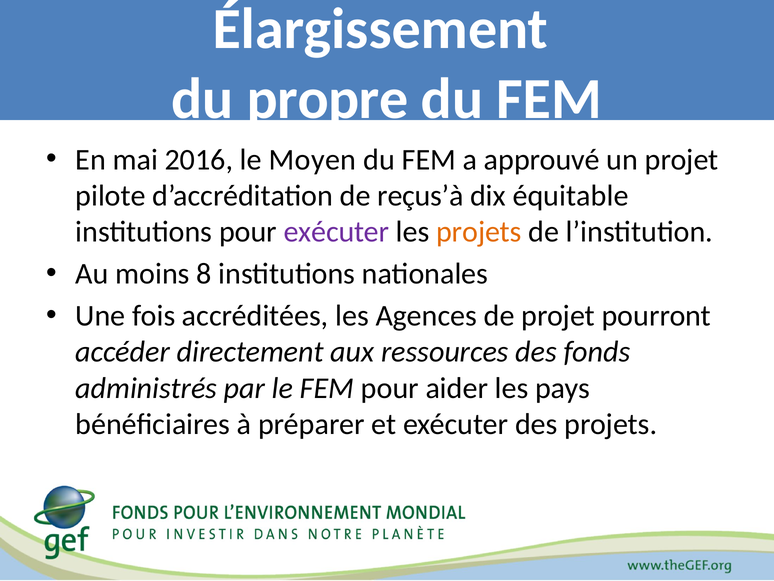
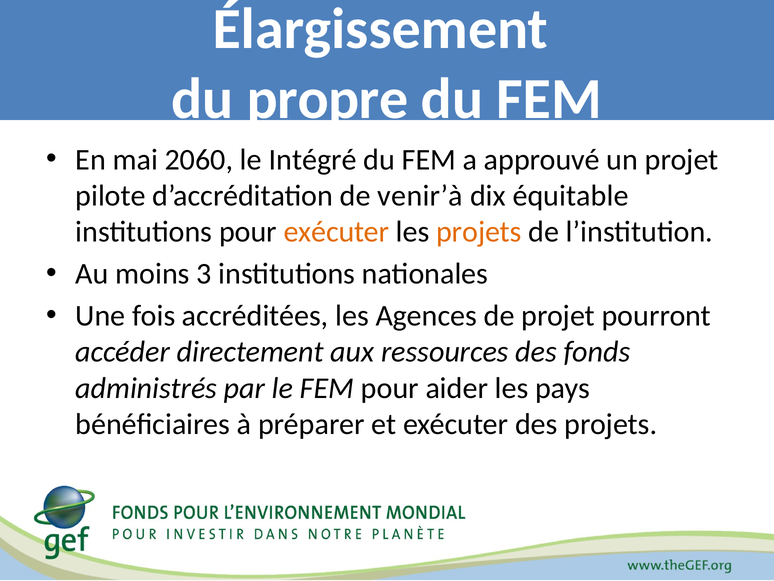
2016: 2016 -> 2060 (199, 159)
Moyen: Moyen -> Intégré (313, 159)
reçus’à: reçus’à -> venir’à (420, 195)
exécuter colour: purple -> orange (336, 232)
8: 8 -> 3 (204, 274)
